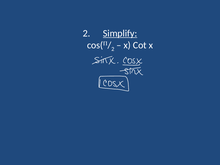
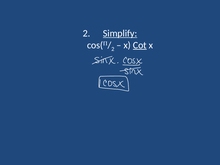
Cot underline: none -> present (140, 45)
